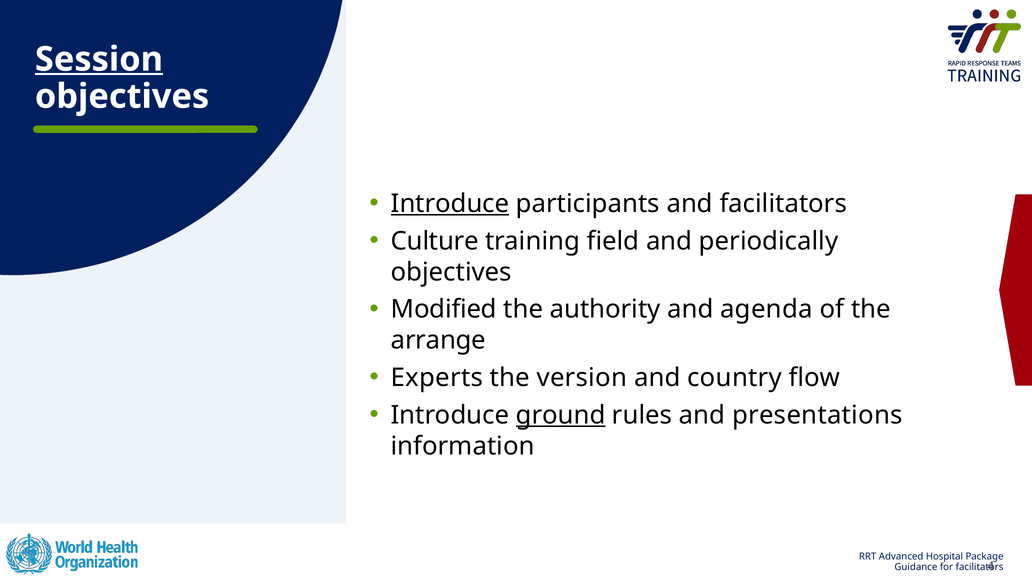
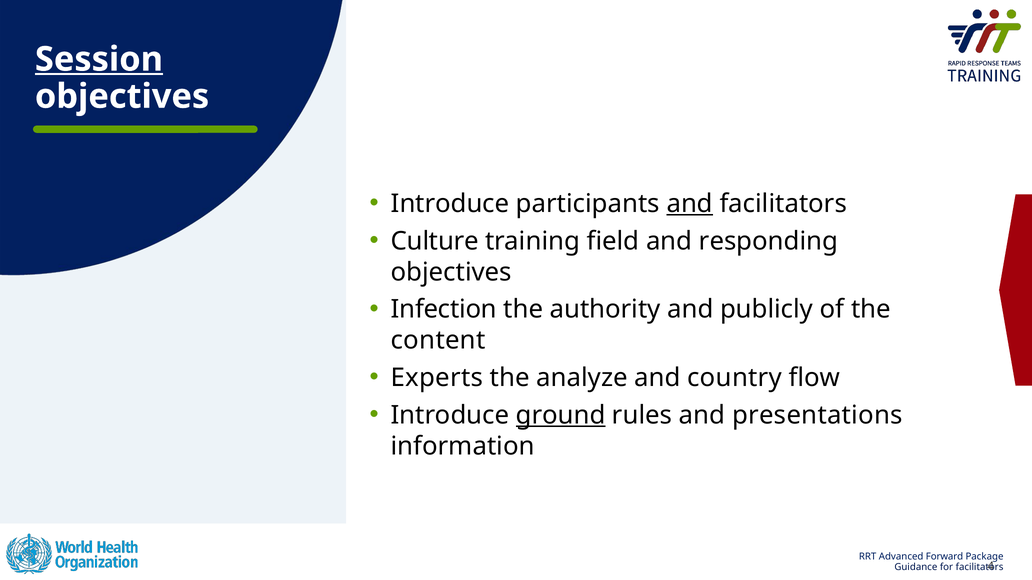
Introduce underline: present -> none (450, 204)
and underline: none -> present (690, 204)
periodically: periodically -> responding (769, 241)
Modified: Modified -> Infection (444, 310)
agenda: agenda -> publicly (767, 310)
arrange: arrange -> content (438, 341)
version: version -> analyze (582, 378)
Hospital: Hospital -> Forward (945, 557)
